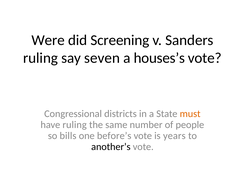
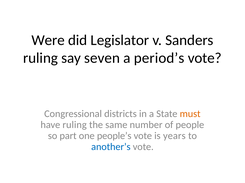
Screening: Screening -> Legislator (120, 40)
houses’s: houses’s -> period’s (159, 58)
bills: bills -> part (68, 136)
before’s: before’s -> people’s (114, 136)
another’s colour: black -> blue (111, 147)
